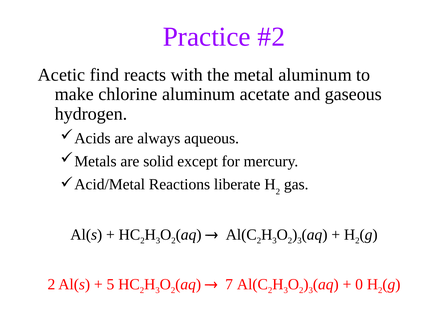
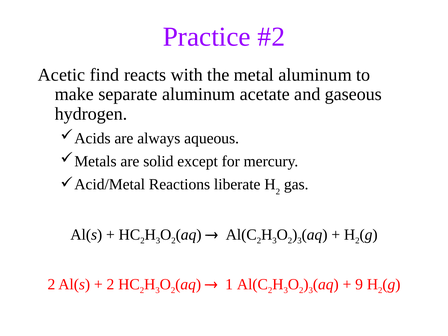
chlorine: chlorine -> separate (128, 94)
5: 5 -> 2 (110, 284)
7: 7 -> 1 (229, 284)
0: 0 -> 9 (359, 284)
